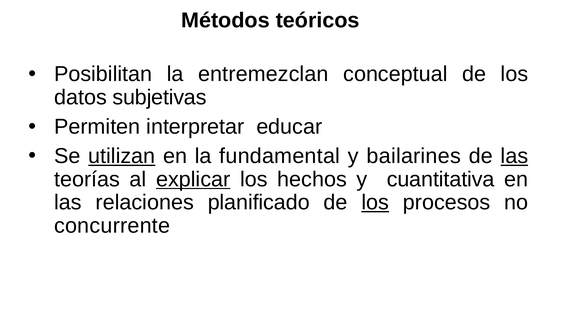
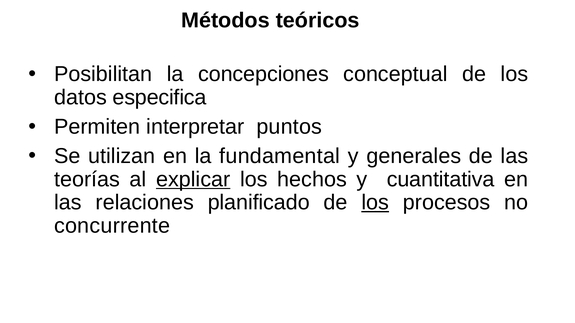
entremezclan: entremezclan -> concepciones (263, 74)
subjetivas: subjetivas -> especifica (160, 98)
educar: educar -> puntos (289, 127)
utilizan underline: present -> none (122, 156)
bailarines: bailarines -> generales (414, 156)
las underline: present -> none (514, 156)
